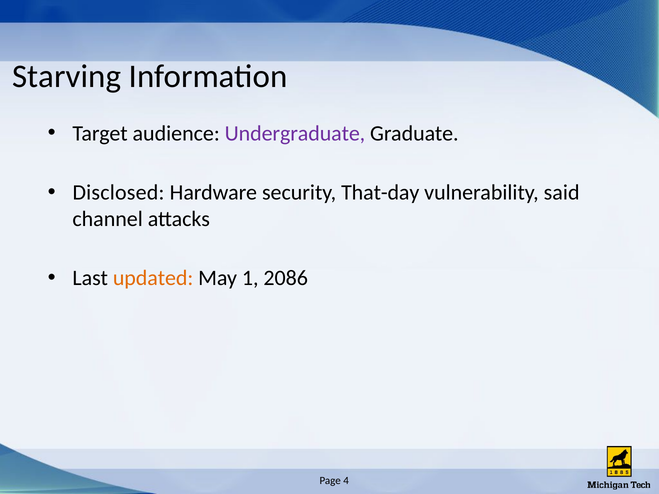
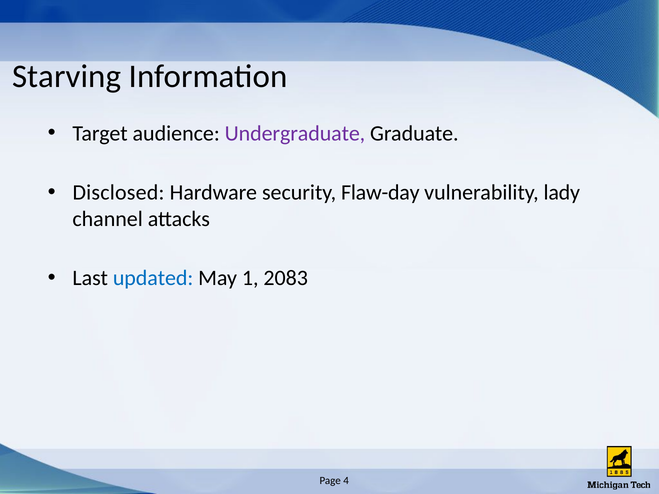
That-day: That-day -> Flaw-day (380, 193)
said: said -> lady (562, 193)
updated colour: orange -> blue (153, 278)
2086: 2086 -> 2083 (286, 278)
